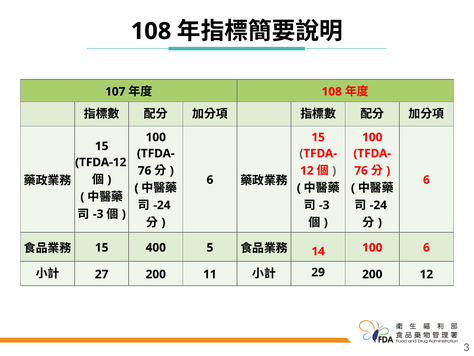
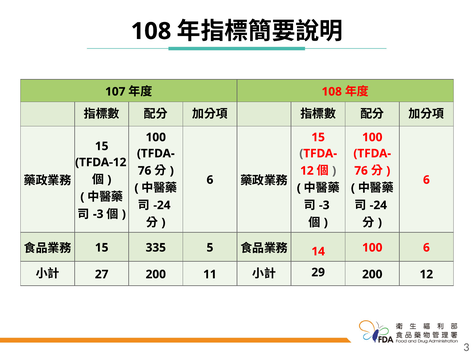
400: 400 -> 335 (156, 247)
